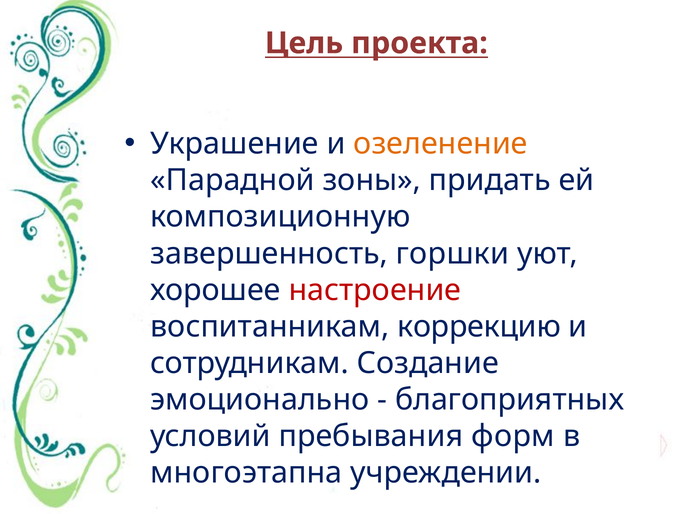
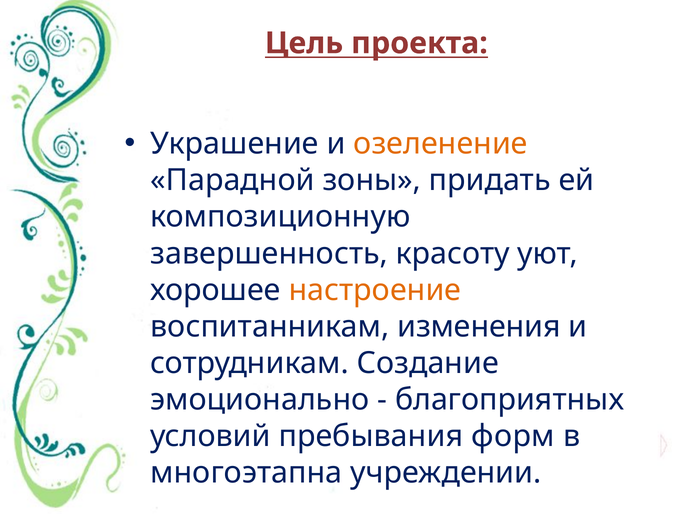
горшки: горшки -> красоту (453, 253)
настроение colour: red -> orange (375, 290)
коррекцию: коррекцию -> изменения (479, 326)
